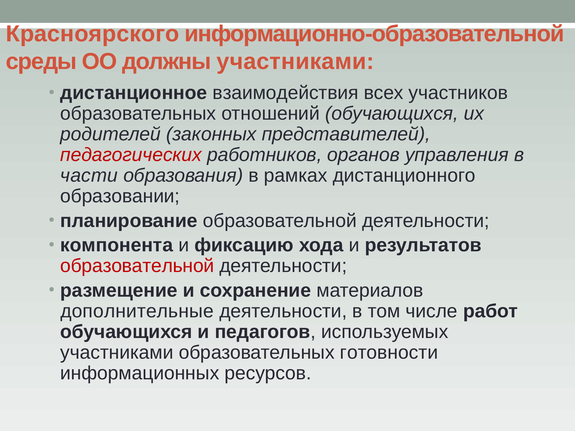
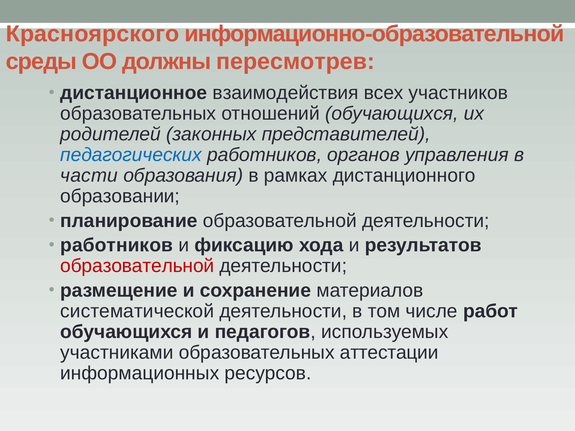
должны участниками: участниками -> пересмотрев (296, 62)
педагогических colour: red -> blue (131, 155)
компонента: компонента -> работников (117, 245)
дополнительные: дополнительные -> систематической (137, 311)
готовности: готовности -> аттестации (389, 353)
